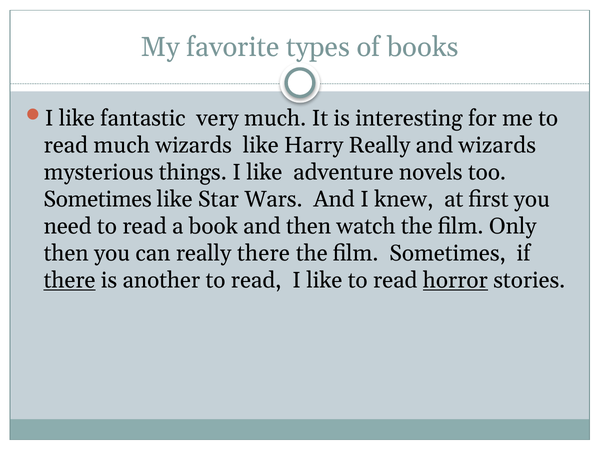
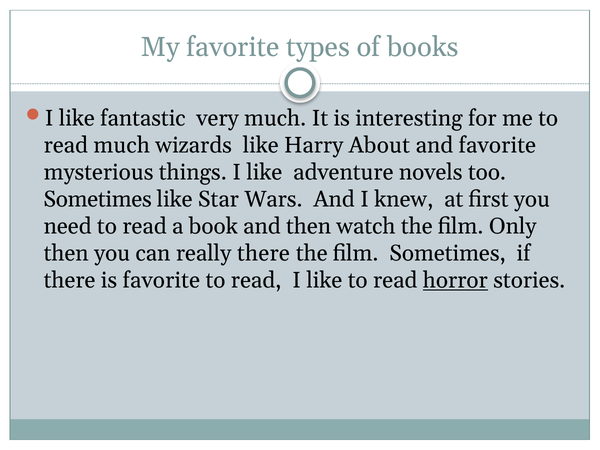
Harry Really: Really -> About (379, 145)
and wizards: wizards -> favorite (497, 145)
there underline: present -> none (70, 280)
is another: another -> favorite (161, 280)
